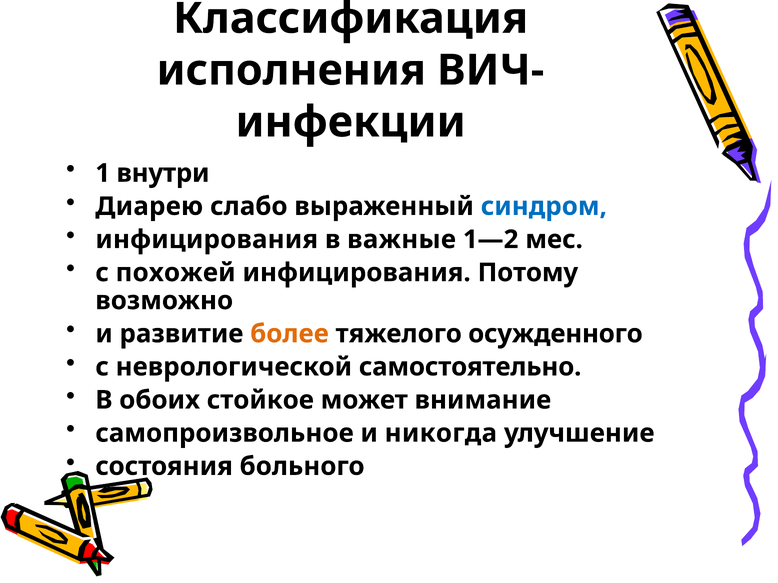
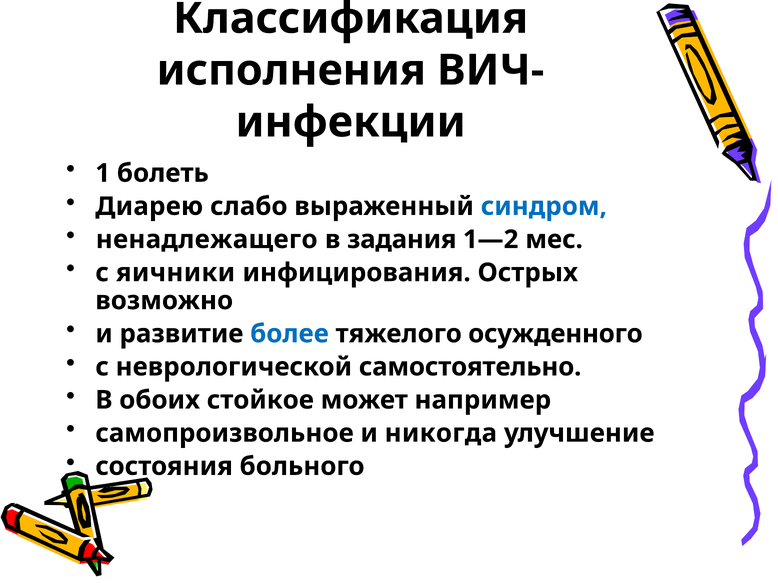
внутри: внутри -> болеть (163, 173)
инфицирования: инфицирования -> ненадлежащего (207, 240)
важные: важные -> задания (402, 240)
похожей: похожей -> яичники (176, 273)
Потому: Потому -> Острых (528, 273)
более colour: orange -> blue (289, 334)
внимание: внимание -> например (483, 400)
